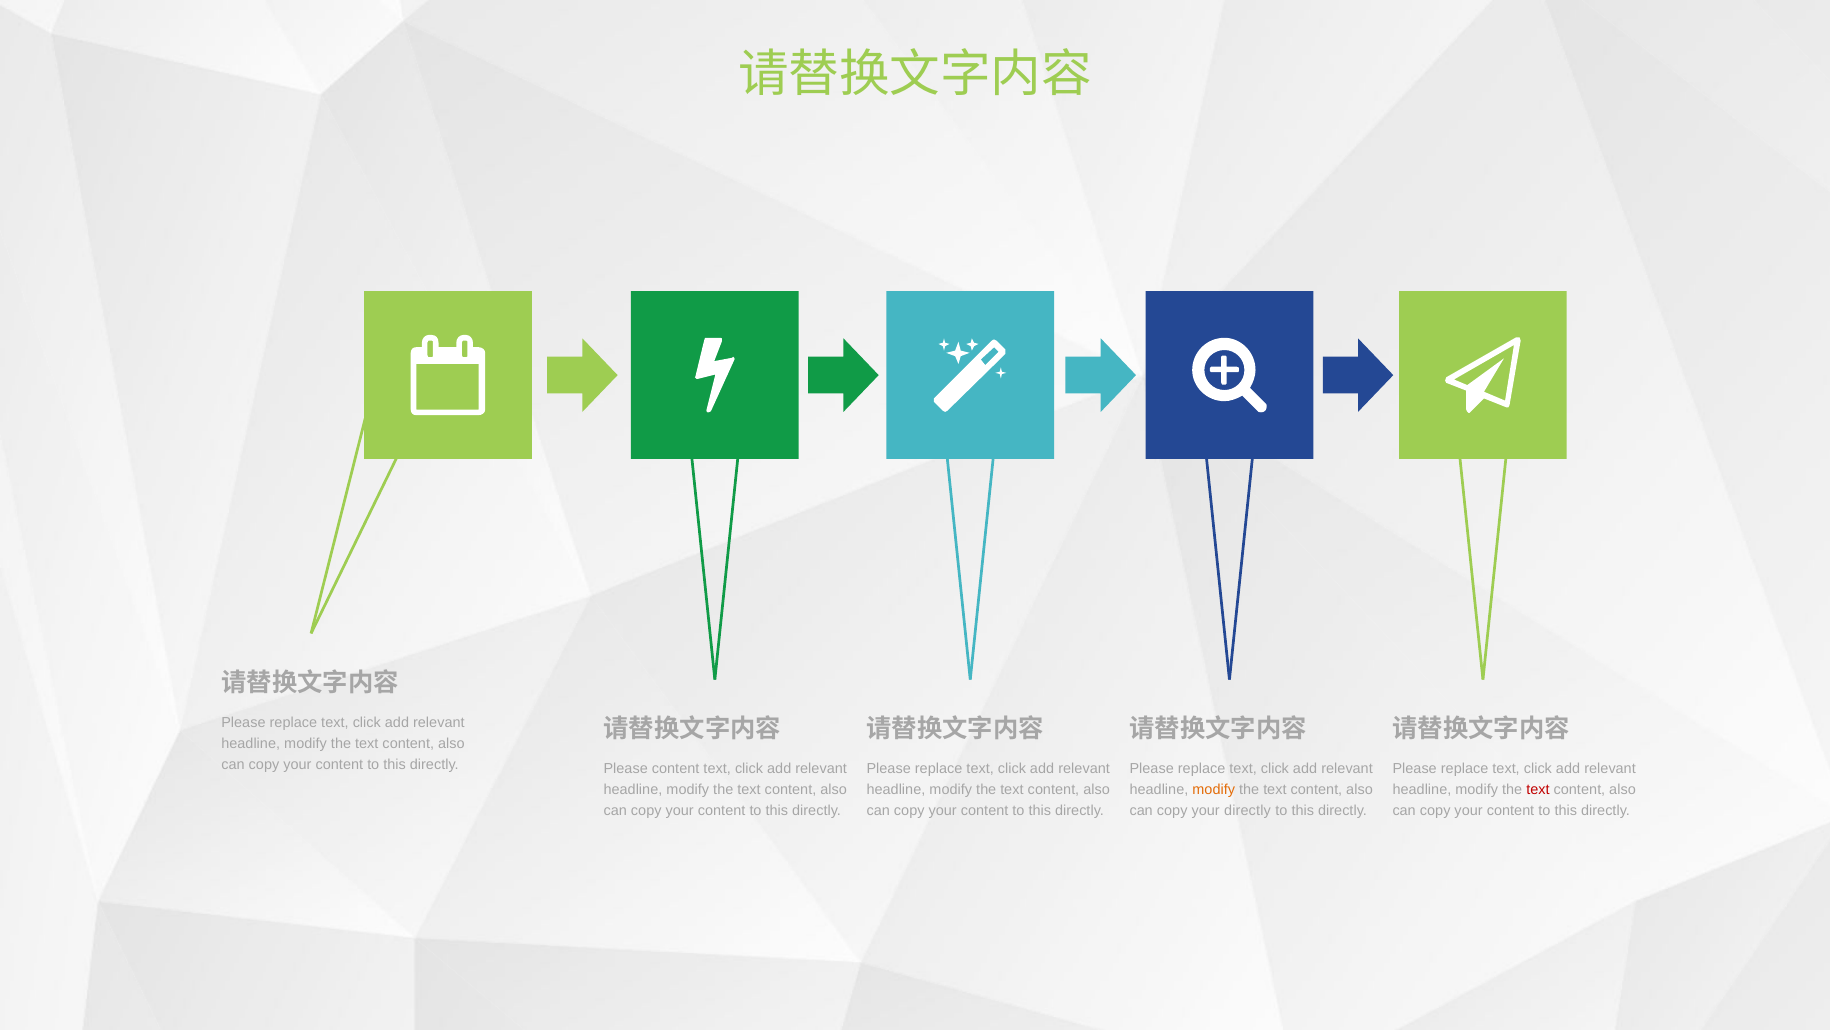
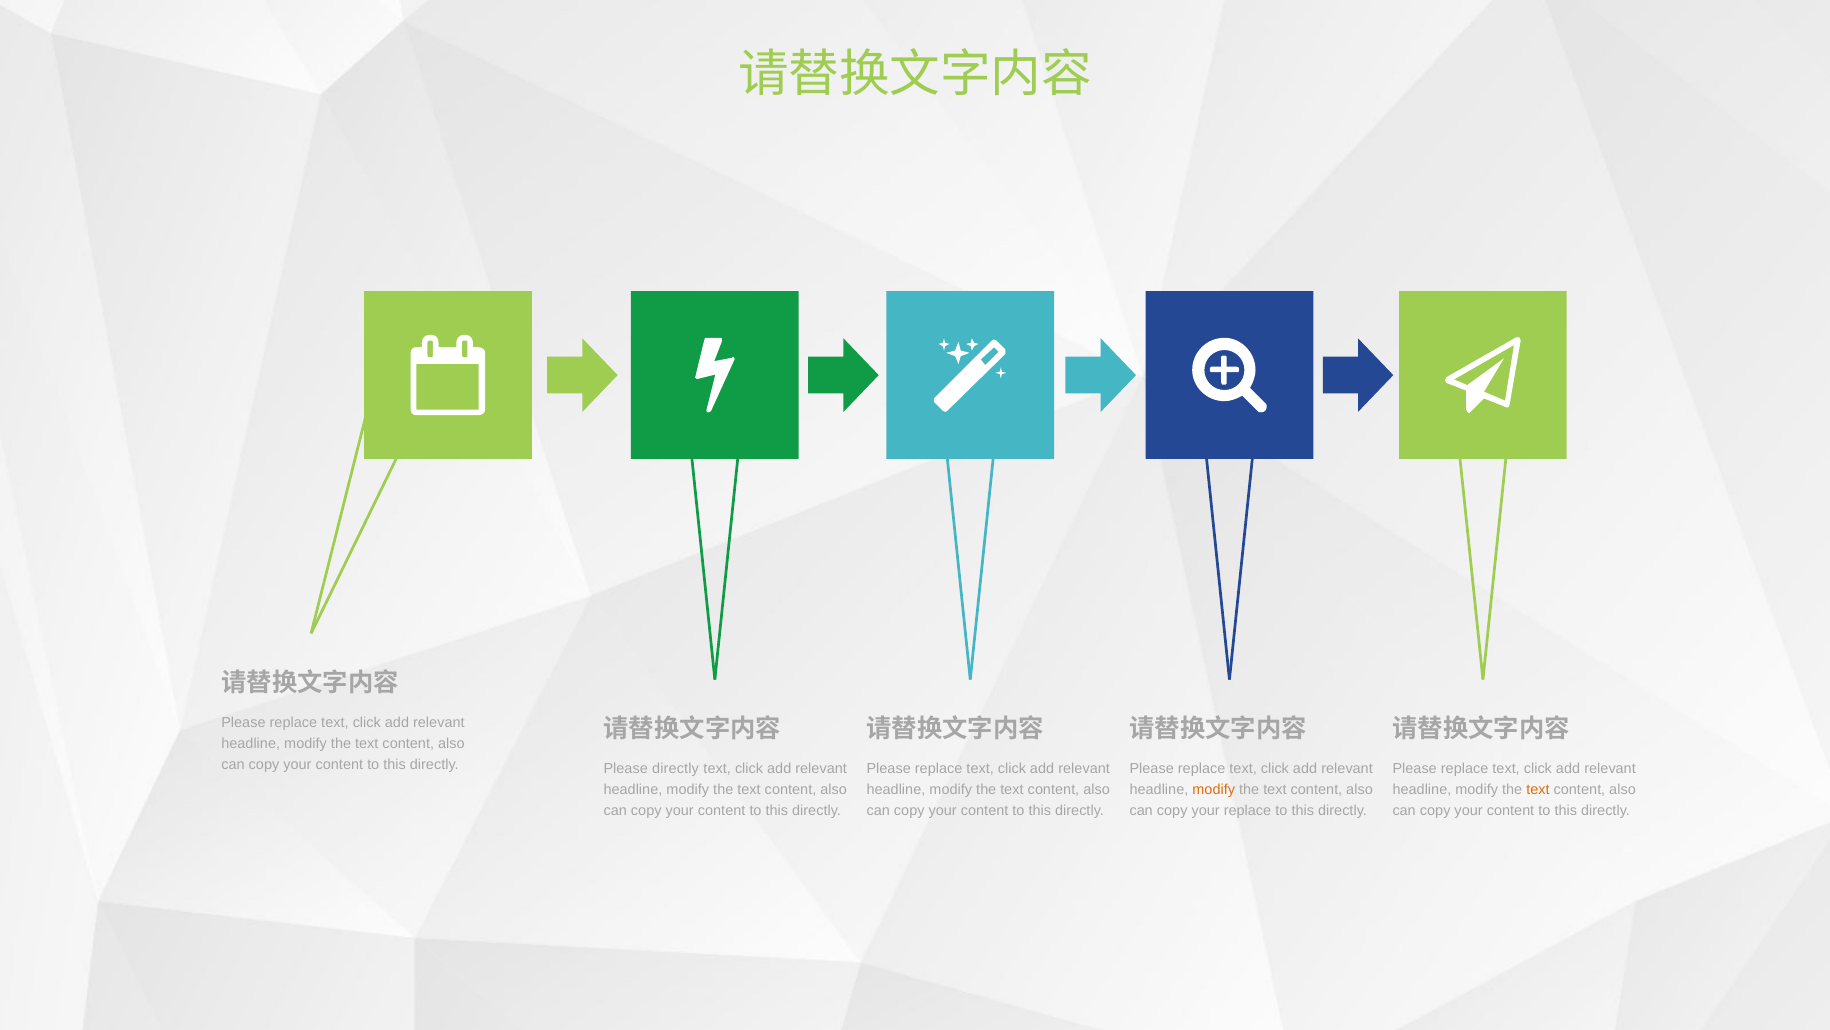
Please content: content -> directly (676, 768)
text colour: red -> orange (1538, 789)
your directly: directly -> replace (1248, 810)
